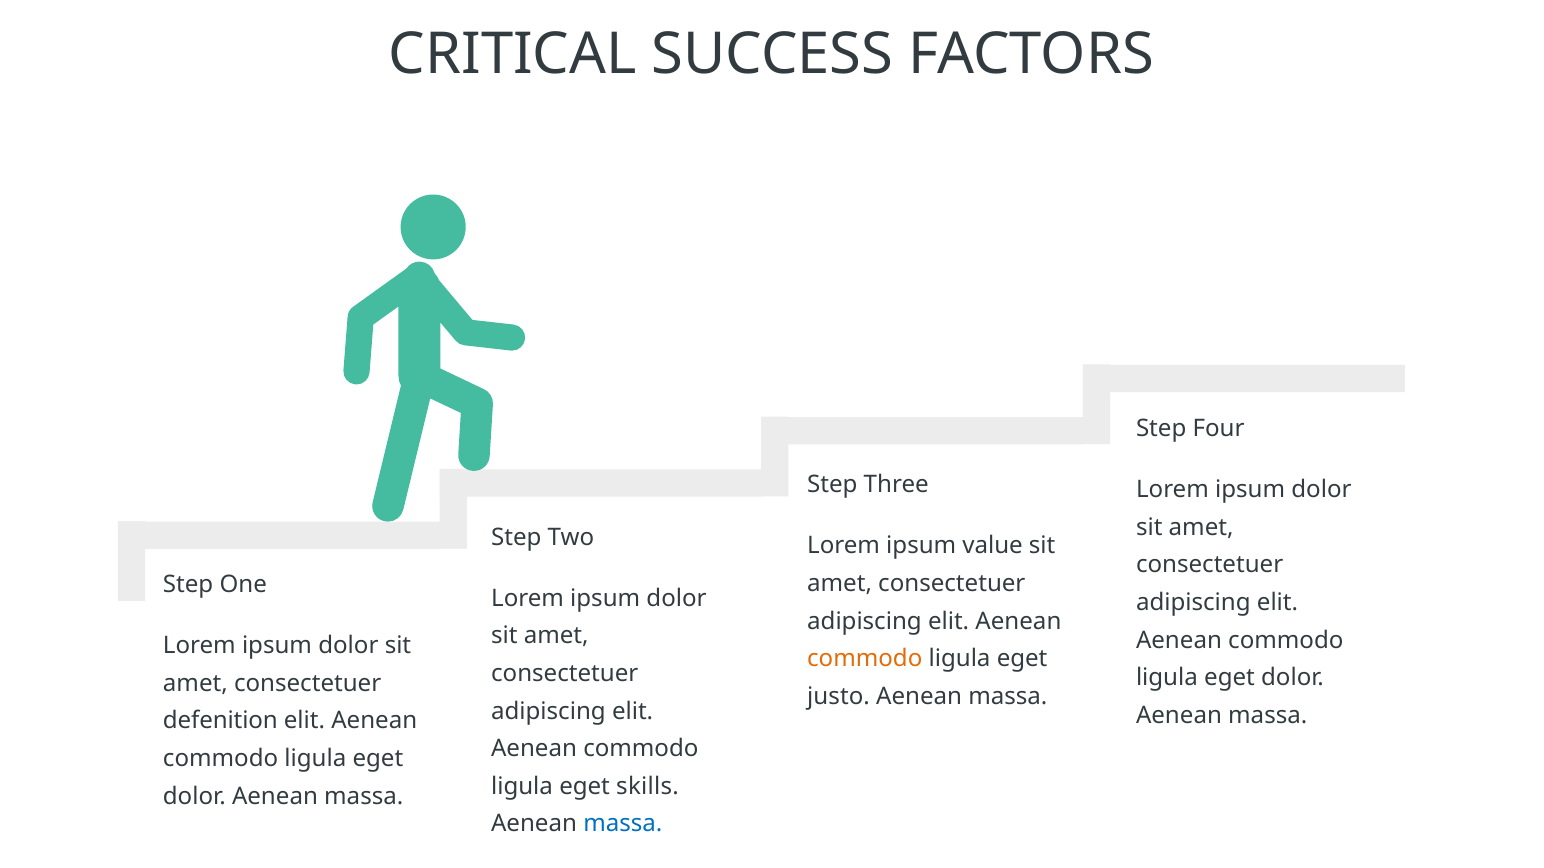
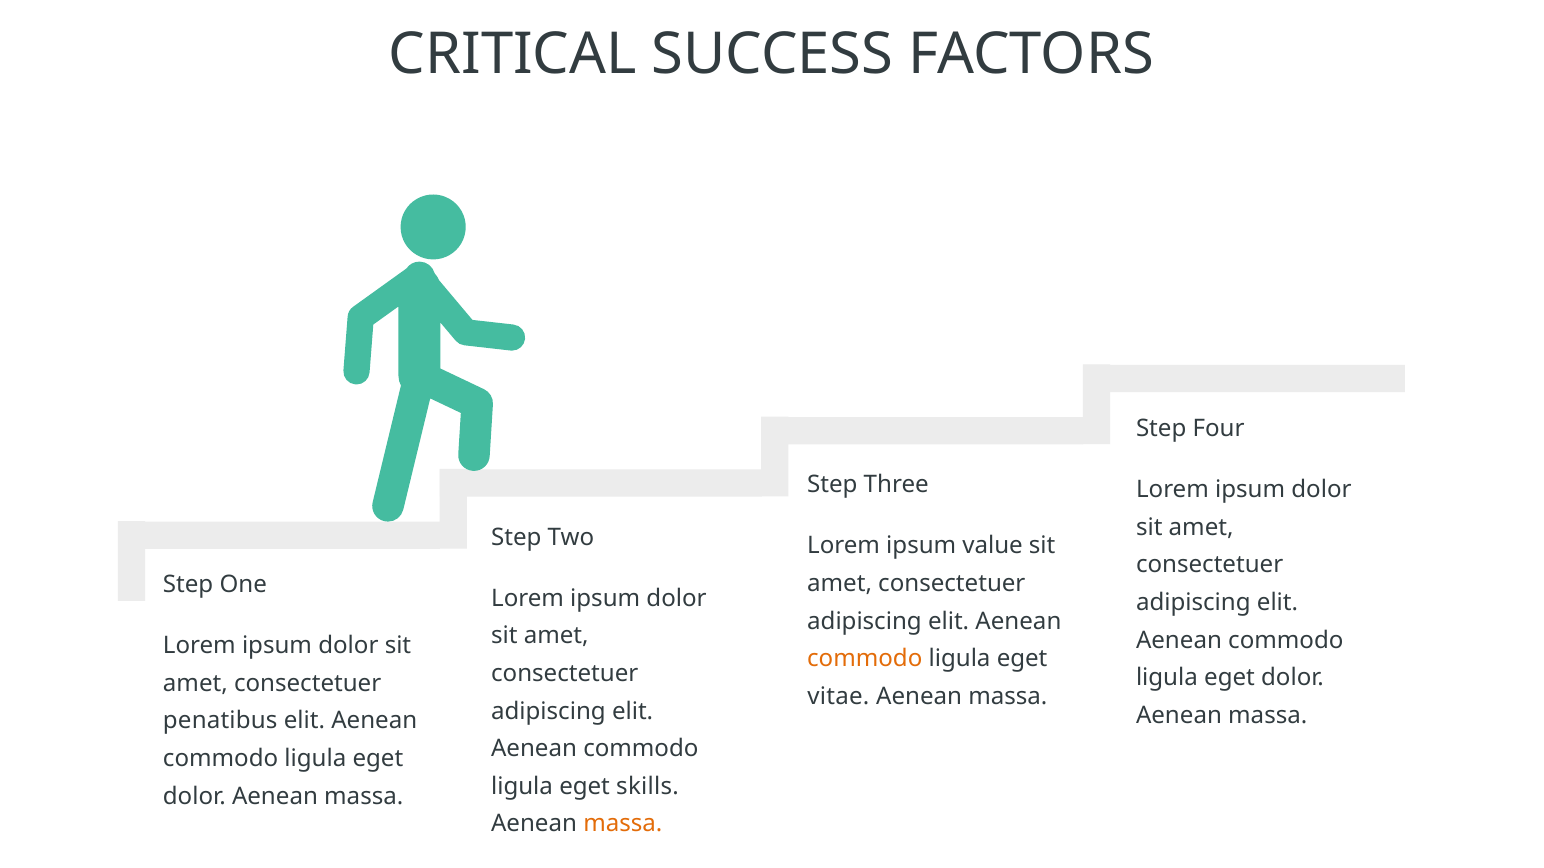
justo: justo -> vitae (838, 697)
defenition: defenition -> penatibus (220, 721)
massa colour: blue -> orange (623, 824)
